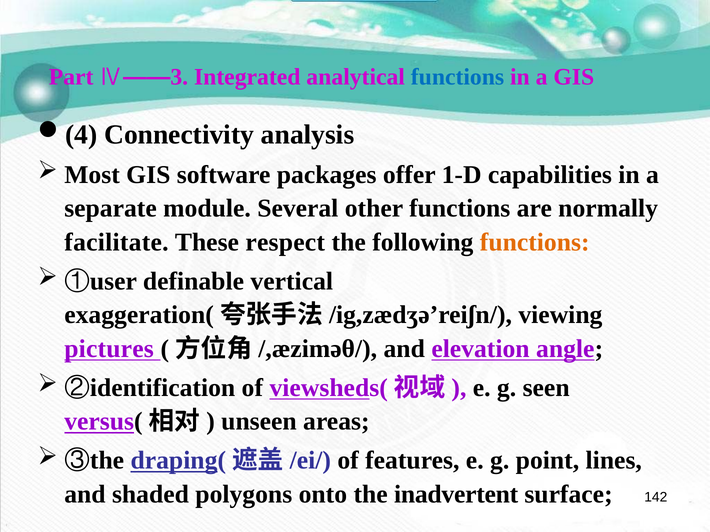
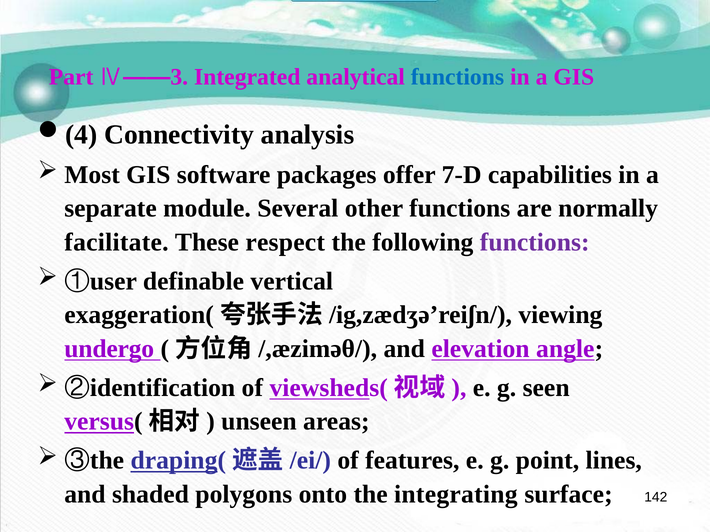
1-D: 1-D -> 7-D (462, 175)
functions colour: orange -> purple (535, 243)
pictures: pictures -> undergo (109, 349)
inadvertent: inadvertent -> integrating (456, 495)
